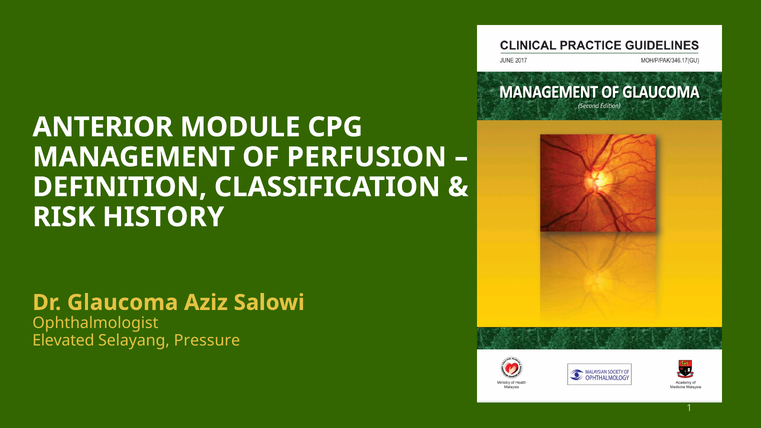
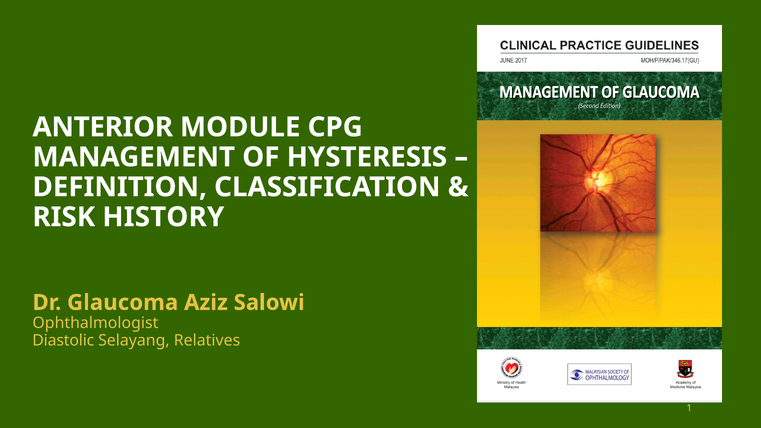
PERFUSION: PERFUSION -> HYSTERESIS (367, 157)
Elevated: Elevated -> Diastolic (63, 340)
Pressure: Pressure -> Relatives (207, 340)
